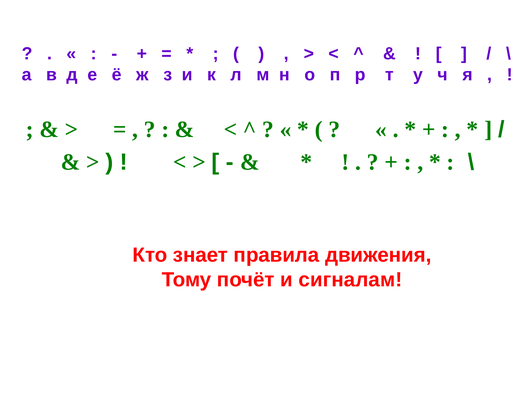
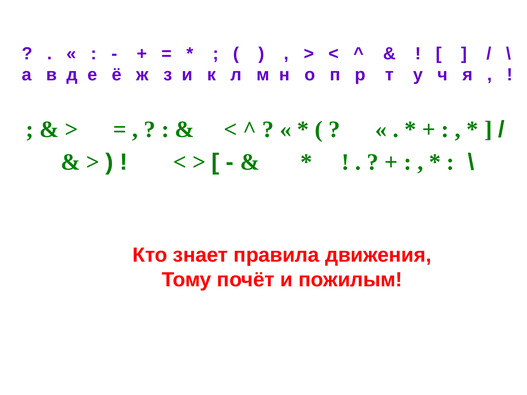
сигналам: сигналам -> пожилым (350, 280)
